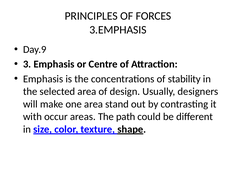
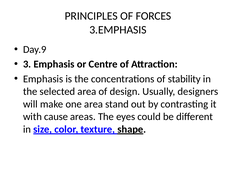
occur: occur -> cause (56, 117)
path: path -> eyes (126, 117)
